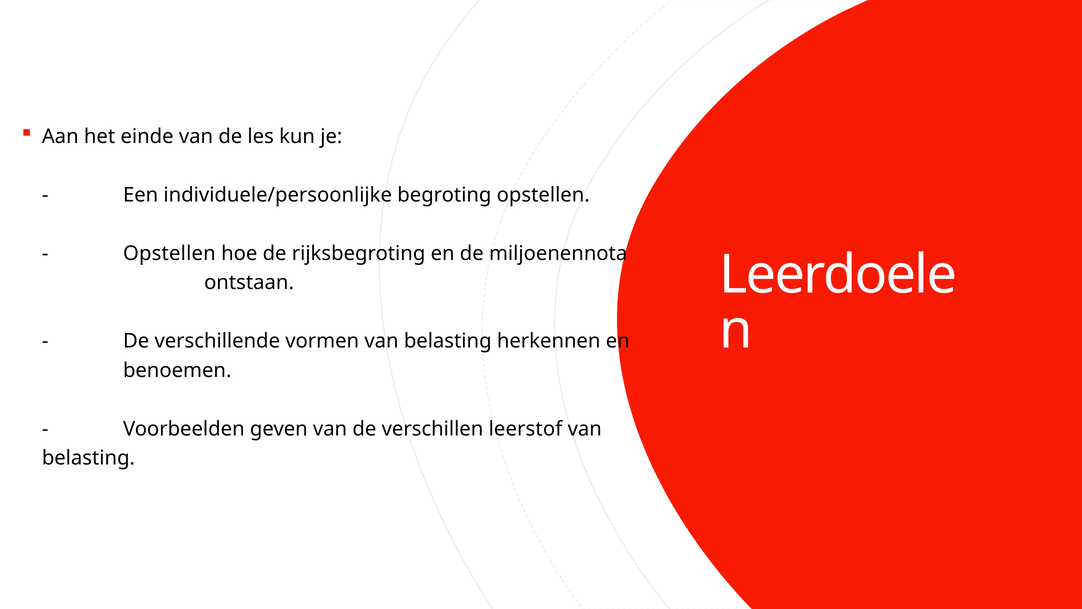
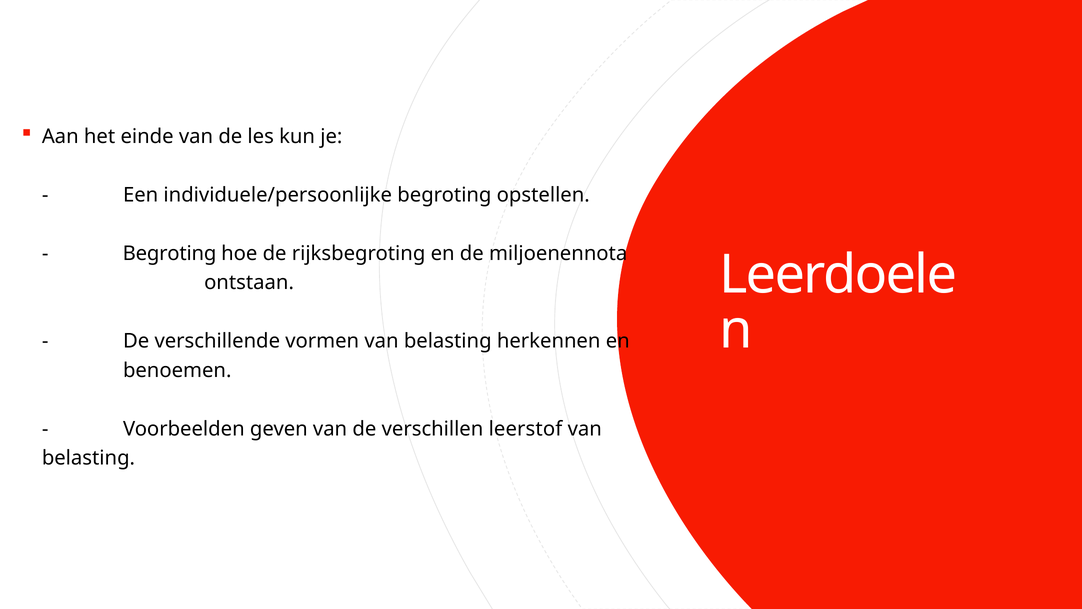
Opstellen: Opstellen -> Begroting (170, 253)
